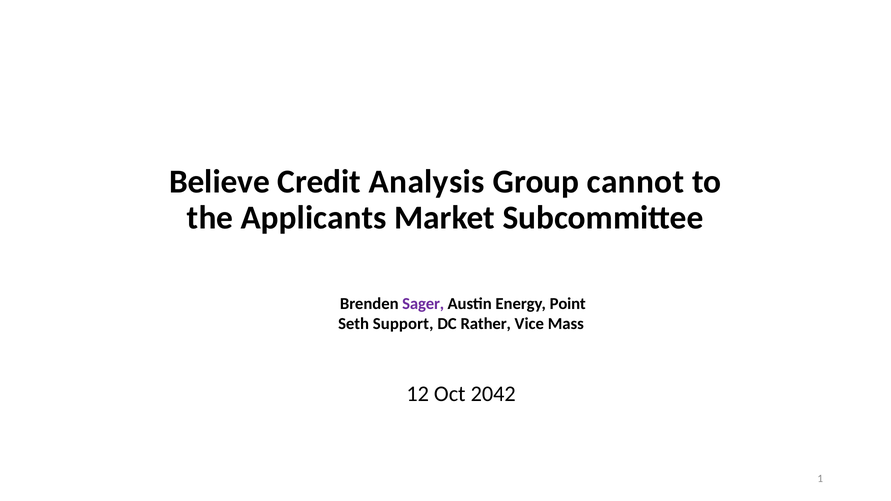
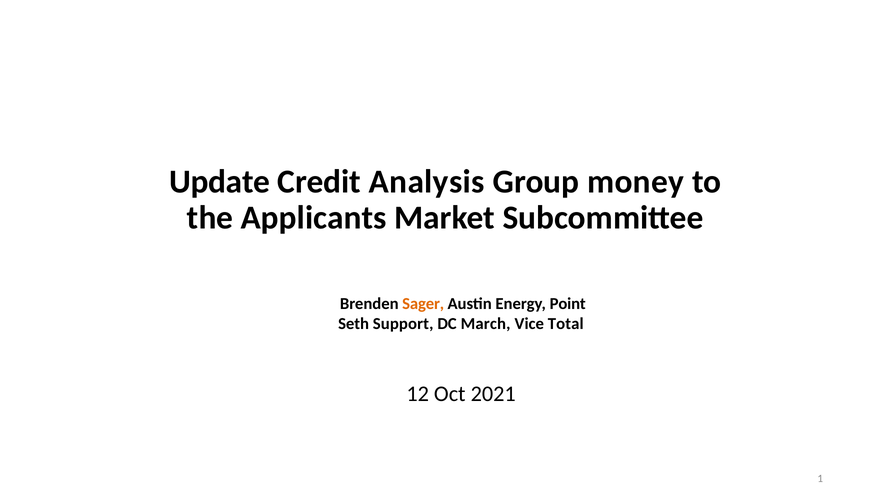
Believe: Believe -> Update (220, 182)
cannot: cannot -> money (636, 182)
Sager colour: purple -> orange (423, 304)
Rather: Rather -> March (486, 324)
Mass: Mass -> Total (566, 324)
2042: 2042 -> 2021 (493, 394)
